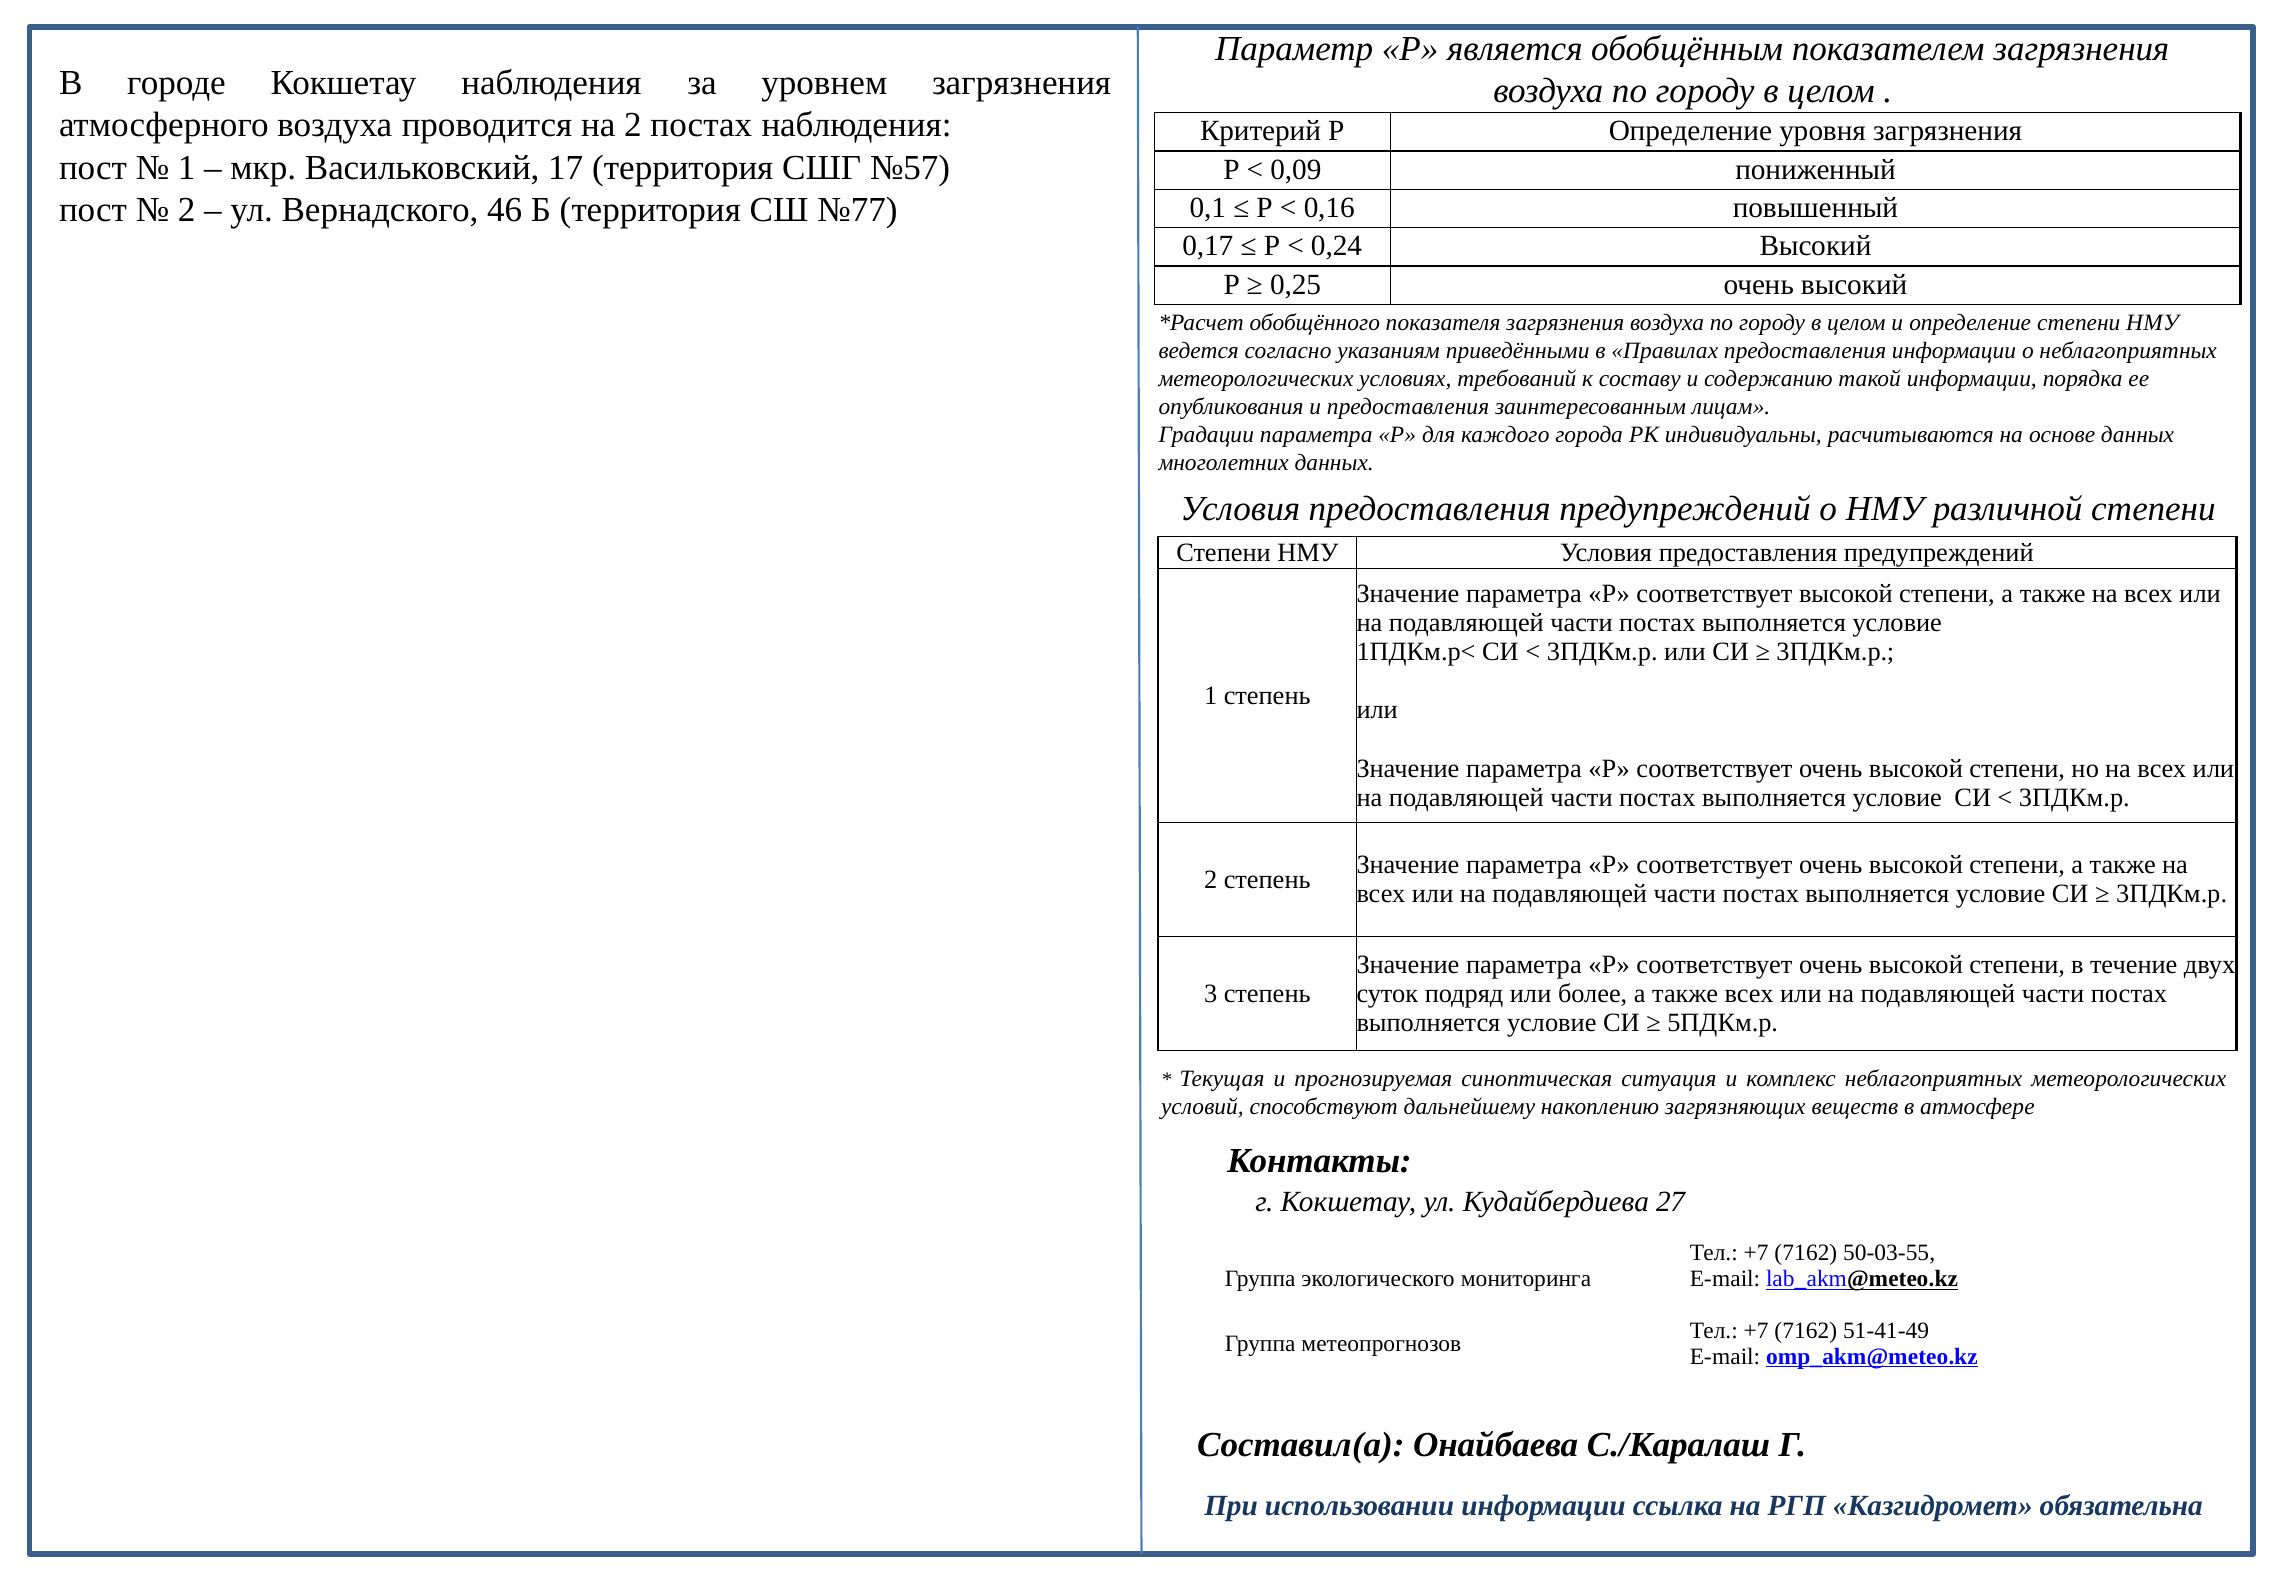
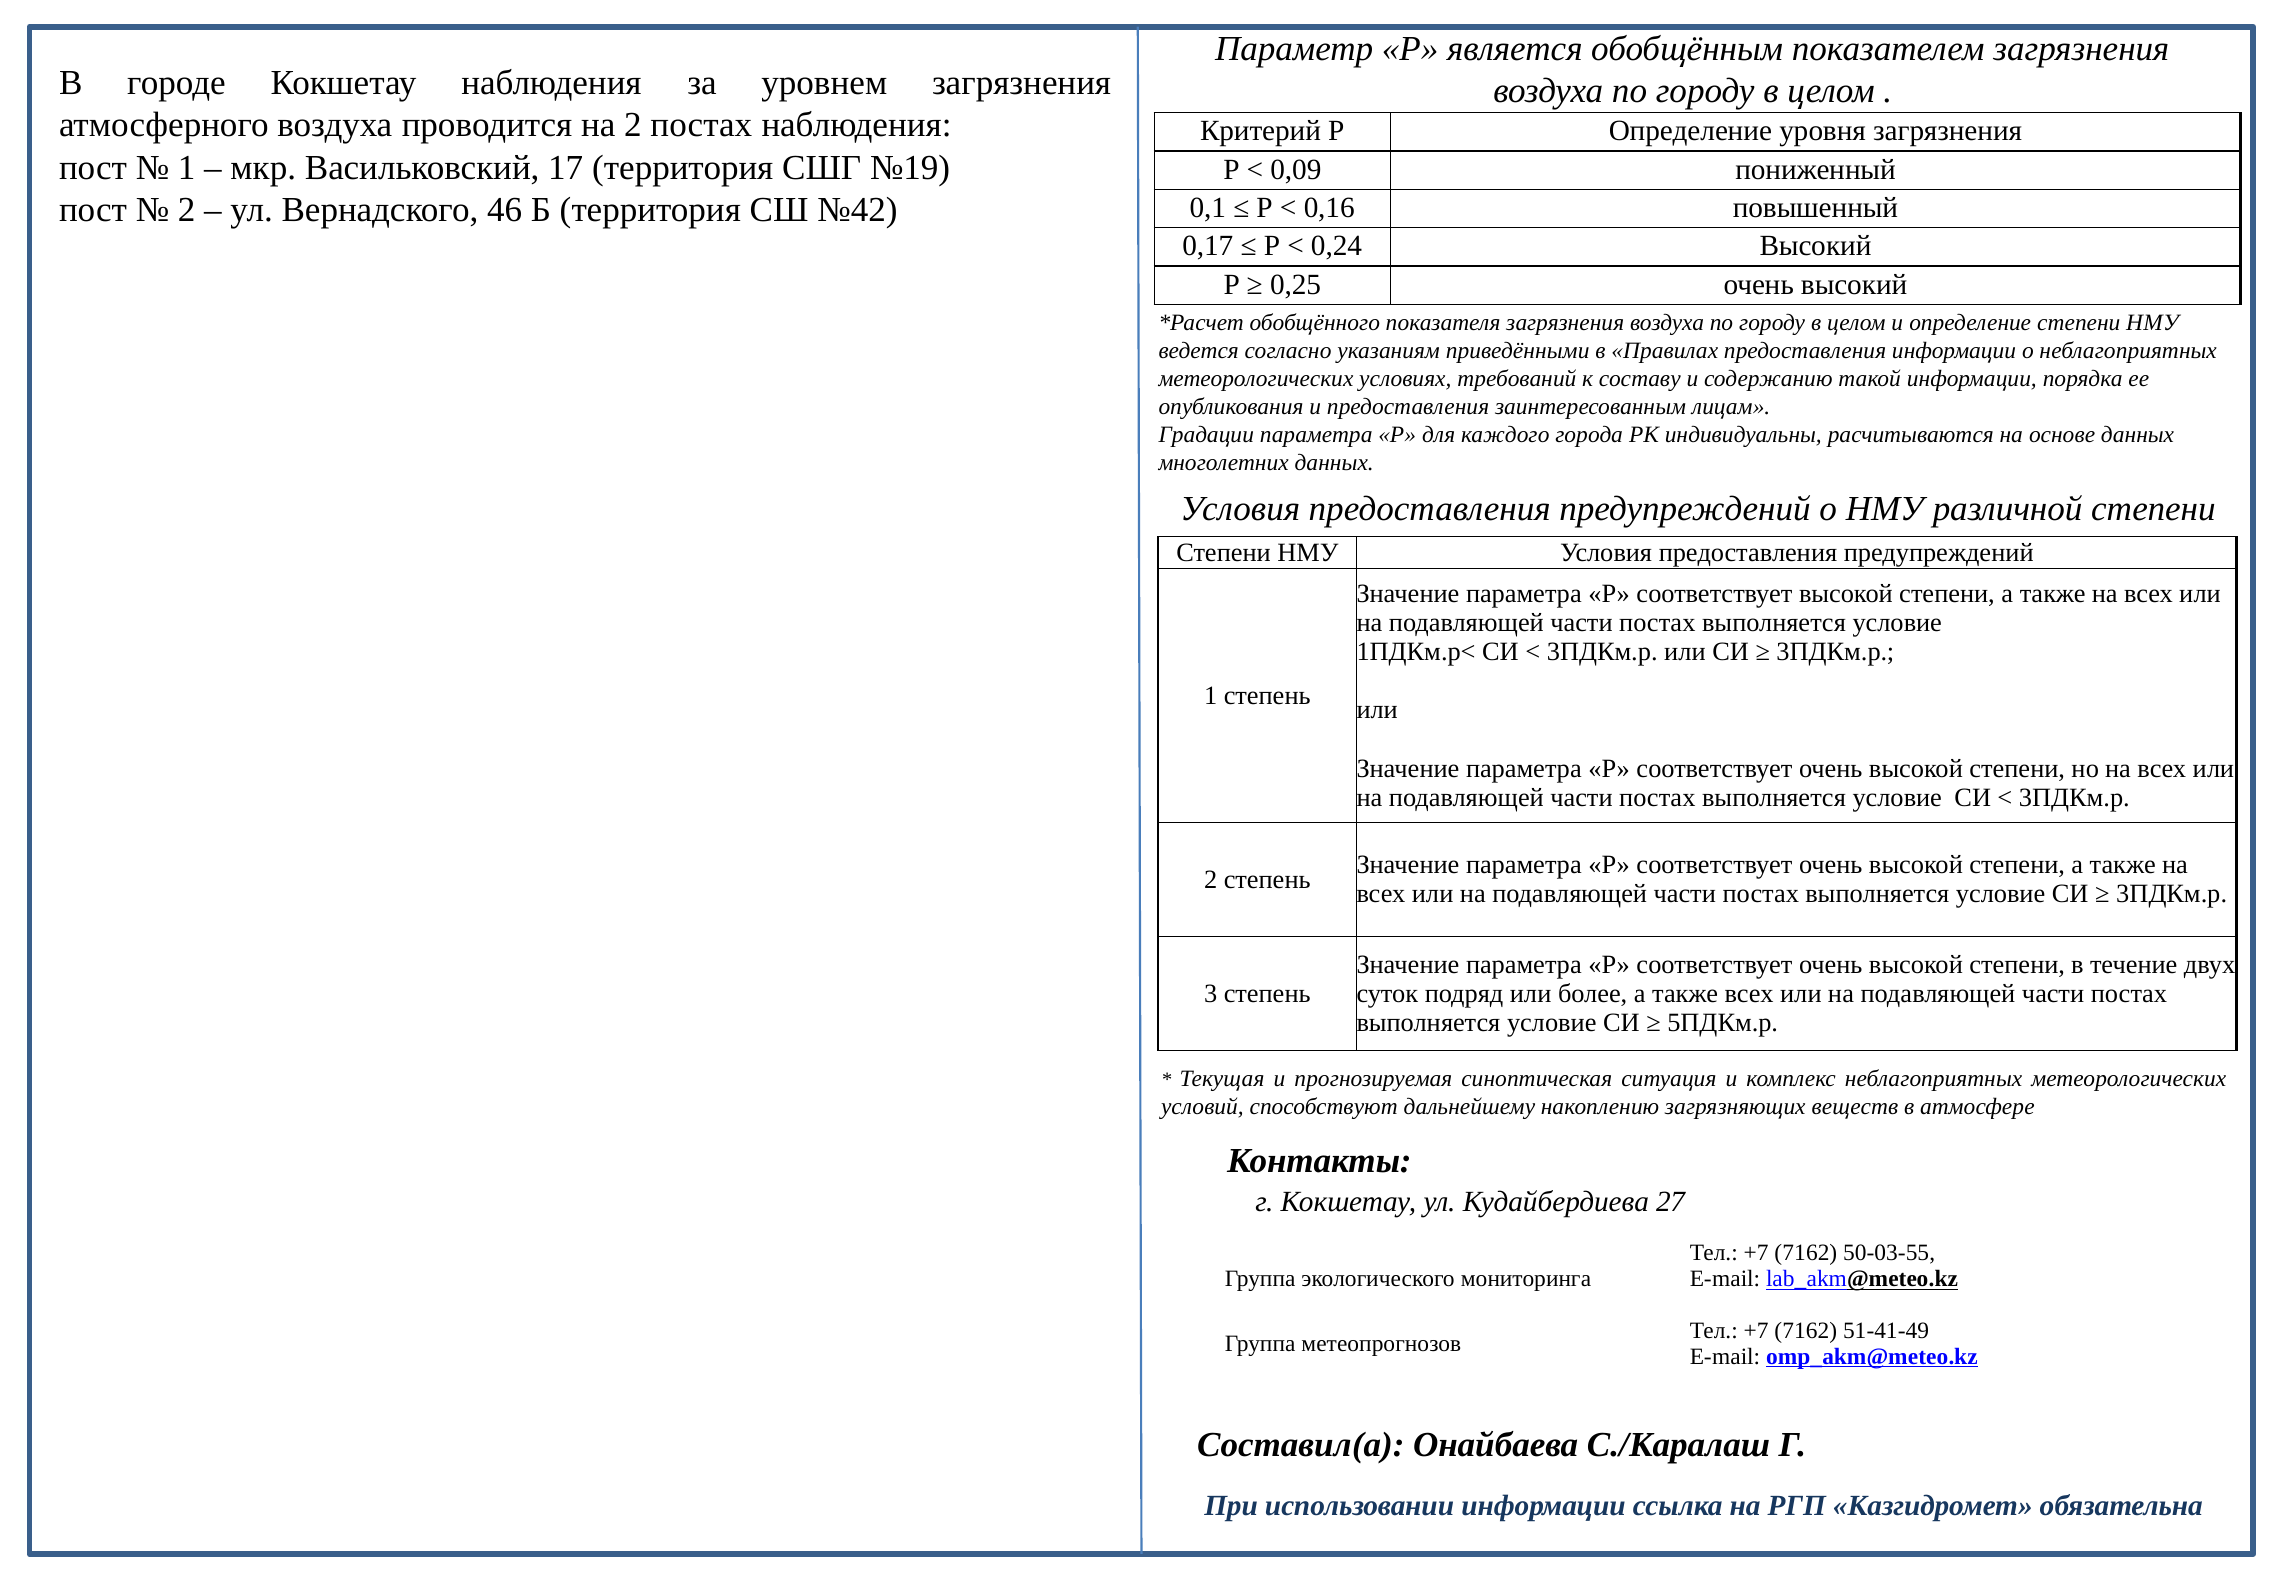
№57: №57 -> №19 (910, 167)
№77: №77 -> №42 (857, 210)
